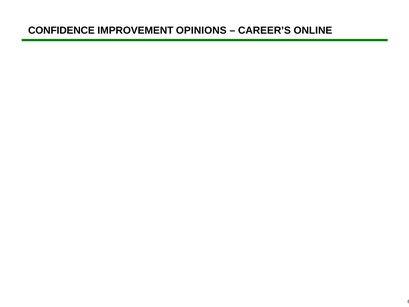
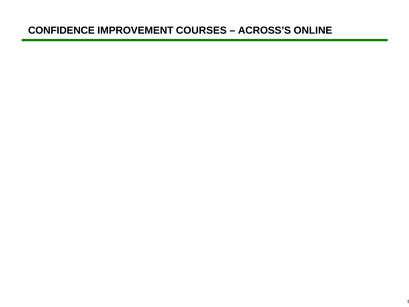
OPINIONS: OPINIONS -> COURSES (201, 30)
CAREER’S: CAREER’S -> ACROSS’S (264, 30)
